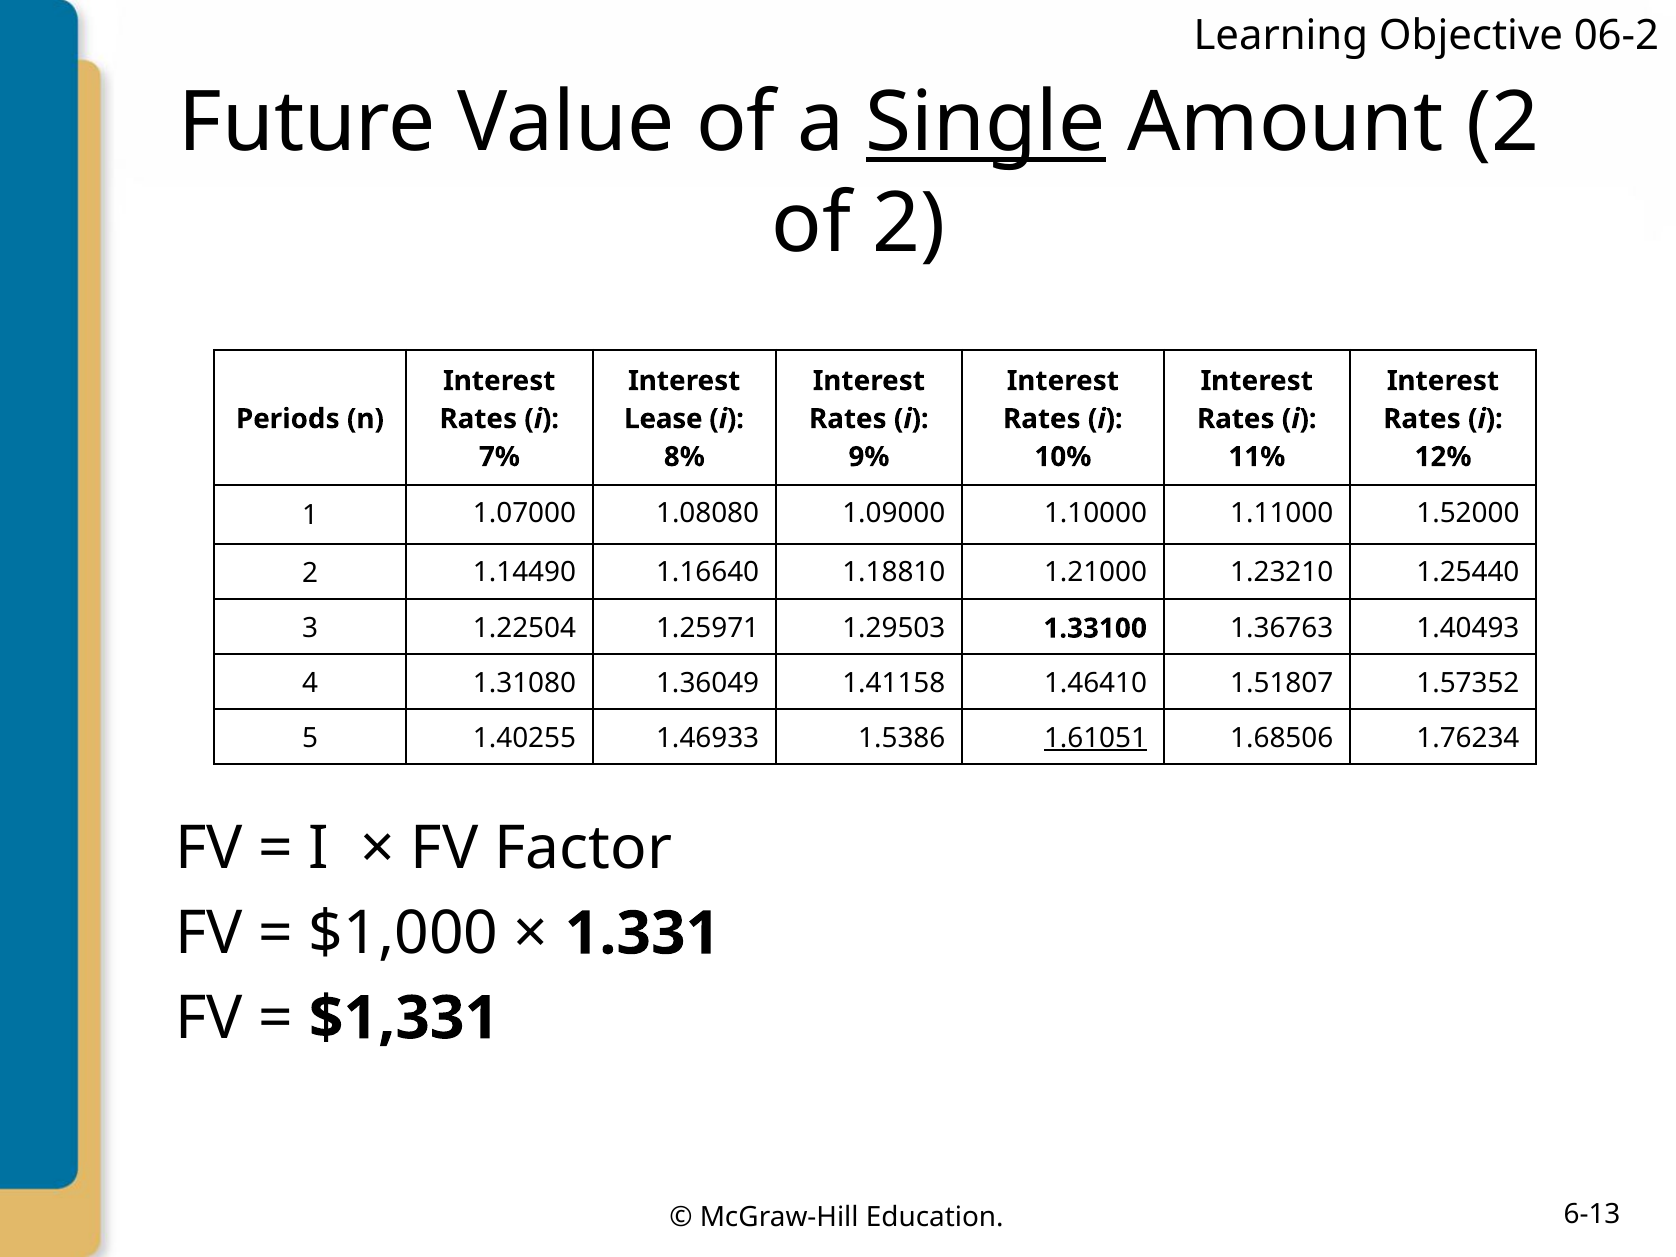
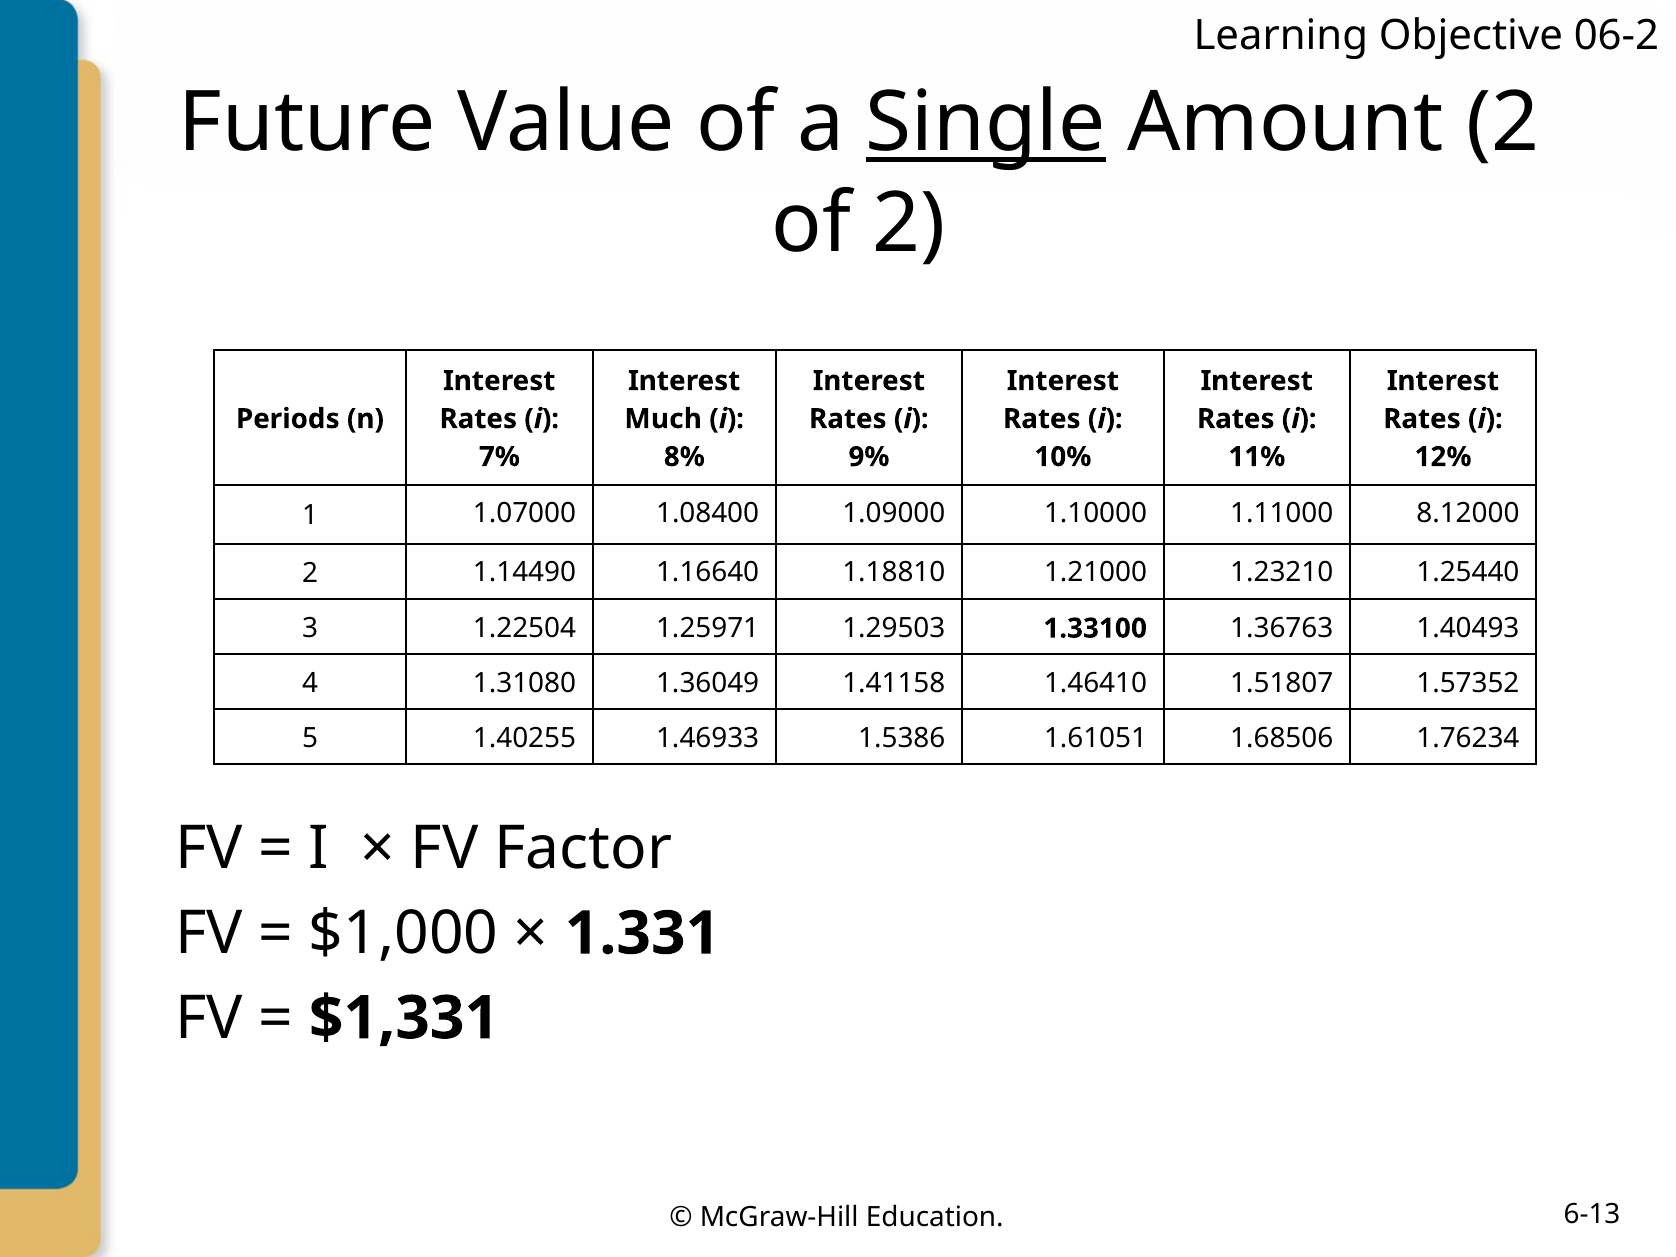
Lease: Lease -> Much (663, 419)
1.08080: 1.08080 -> 1.08400 (708, 514)
1.52000: 1.52000 -> 8.12000 (1468, 514)
1.61051 underline: present -> none (1096, 738)
